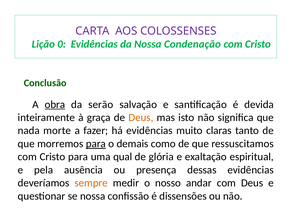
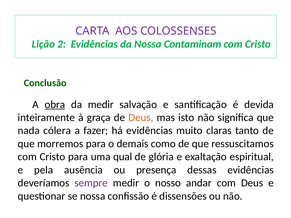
0: 0 -> 2 (62, 44)
Condenação: Condenação -> Contaminam (193, 44)
da serão: serão -> medir (101, 105)
morte: morte -> cólera (57, 131)
para underline: present -> none (96, 144)
sempre colour: orange -> purple (91, 183)
